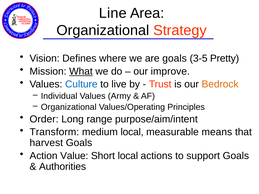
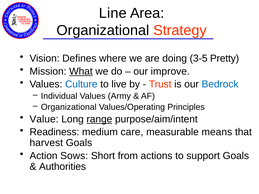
are goals: goals -> doing (175, 58)
Bedrock colour: orange -> blue (220, 84)
Order: Order -> Value (44, 119)
range underline: none -> present (99, 119)
Transform: Transform -> Readiness (54, 132)
medium local: local -> care (132, 132)
Value: Value -> Sows (74, 156)
Short local: local -> from (128, 156)
